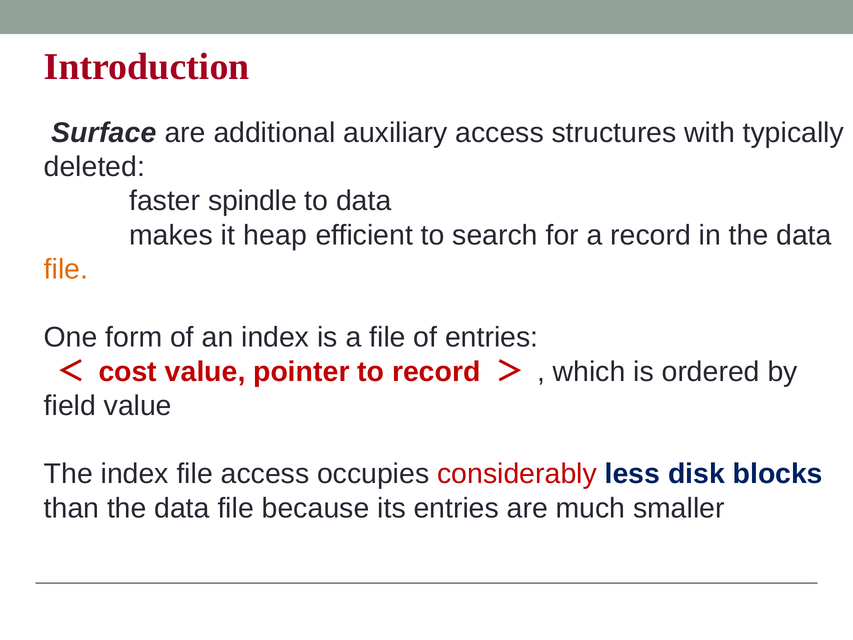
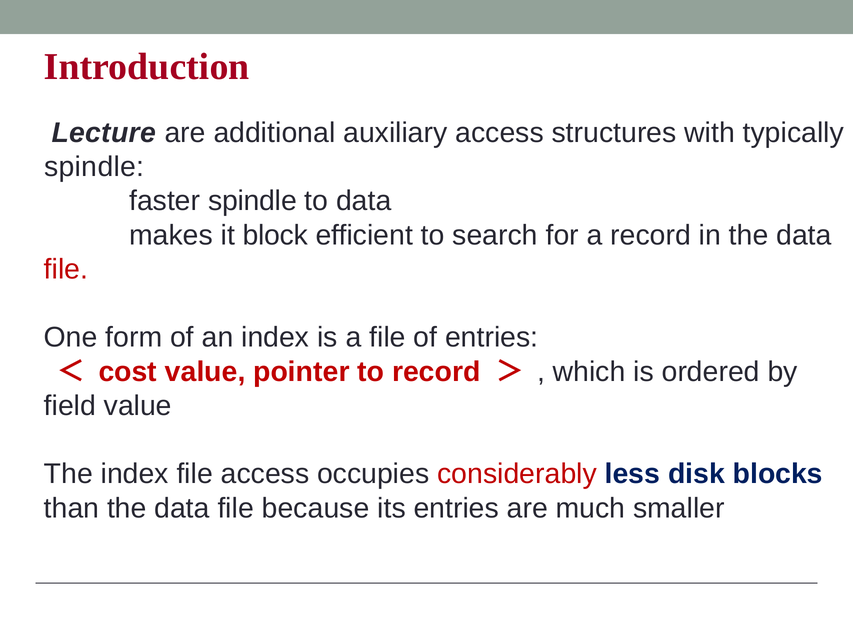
Surface: Surface -> Lecture (104, 133)
deleted: deleted -> spindle (94, 167)
heap: heap -> block (275, 235)
file colour: orange -> red (66, 269)
